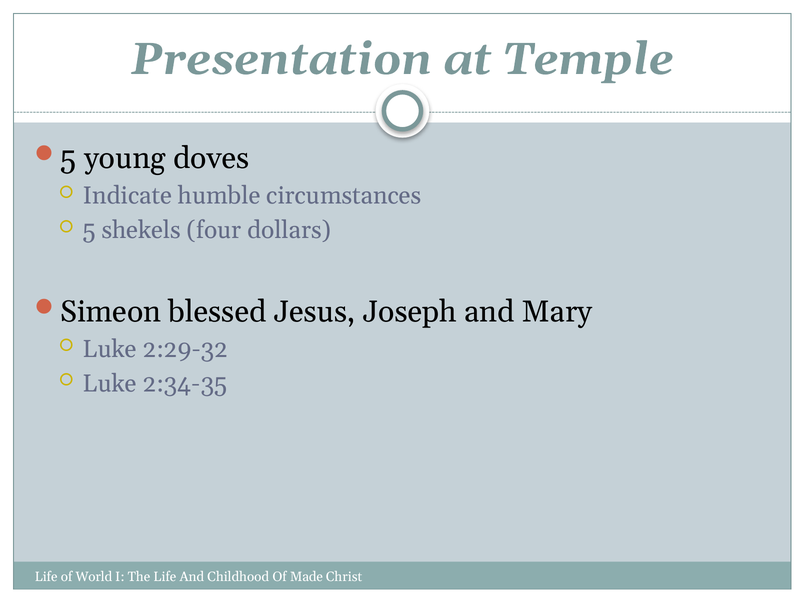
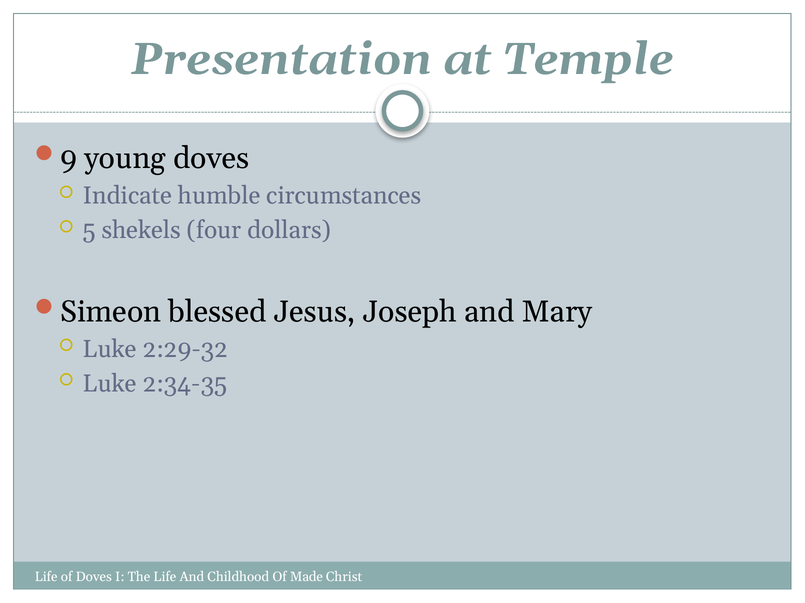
5: 5 -> 9 (69, 159)
of World: World -> Doves (94, 577)
